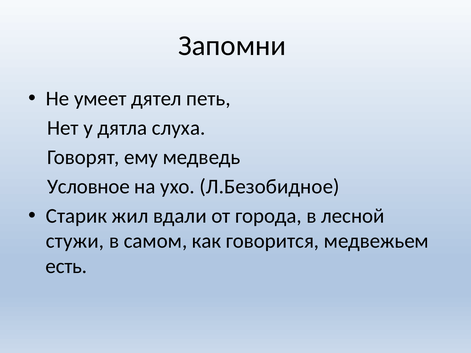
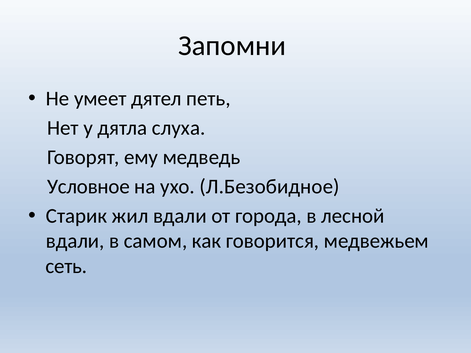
стужи: стужи -> вдали (75, 241)
есть: есть -> сеть (66, 266)
